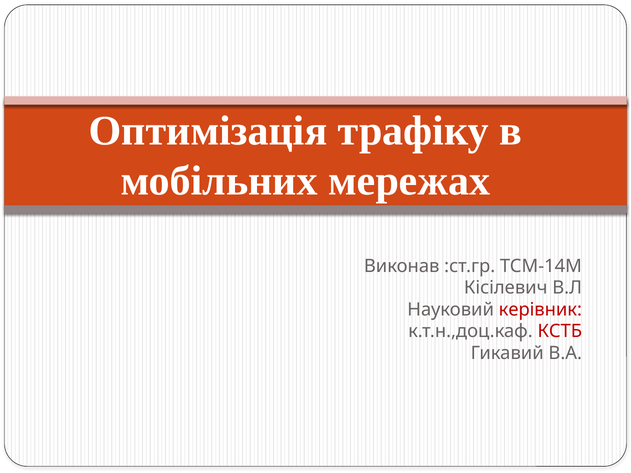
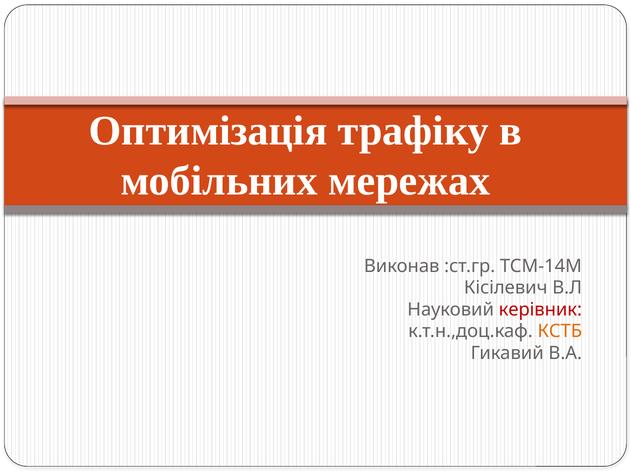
КСТБ colour: red -> orange (560, 331)
